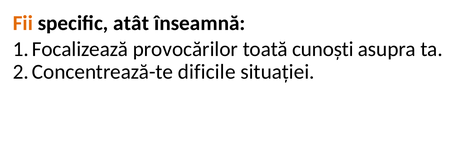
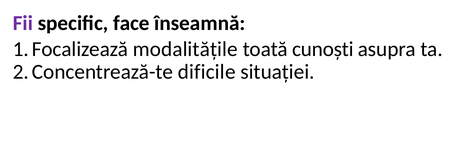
Fii colour: orange -> purple (23, 23)
atât: atât -> face (131, 23)
provocărilor: provocărilor -> modalitățile (185, 49)
